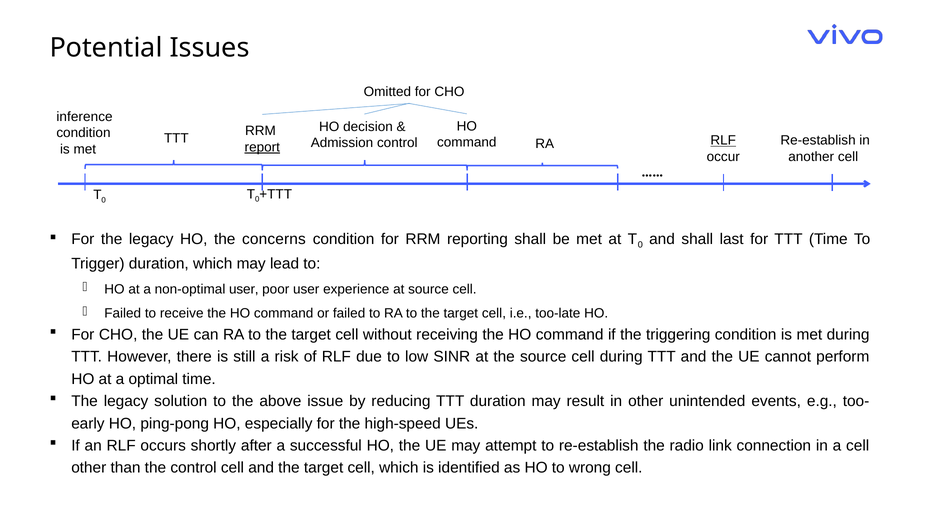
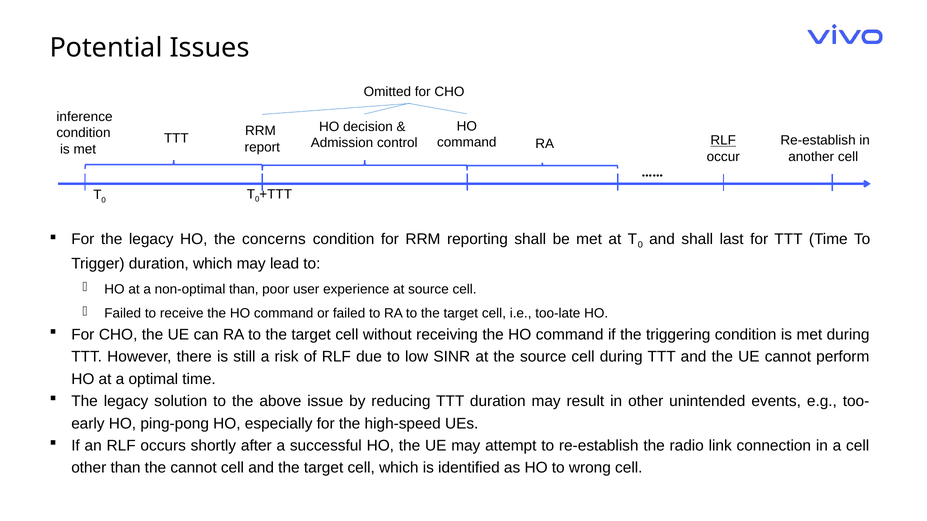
report underline: present -> none (262, 147)
non-optimal user: user -> than (244, 289)
the control: control -> cannot (194, 468)
